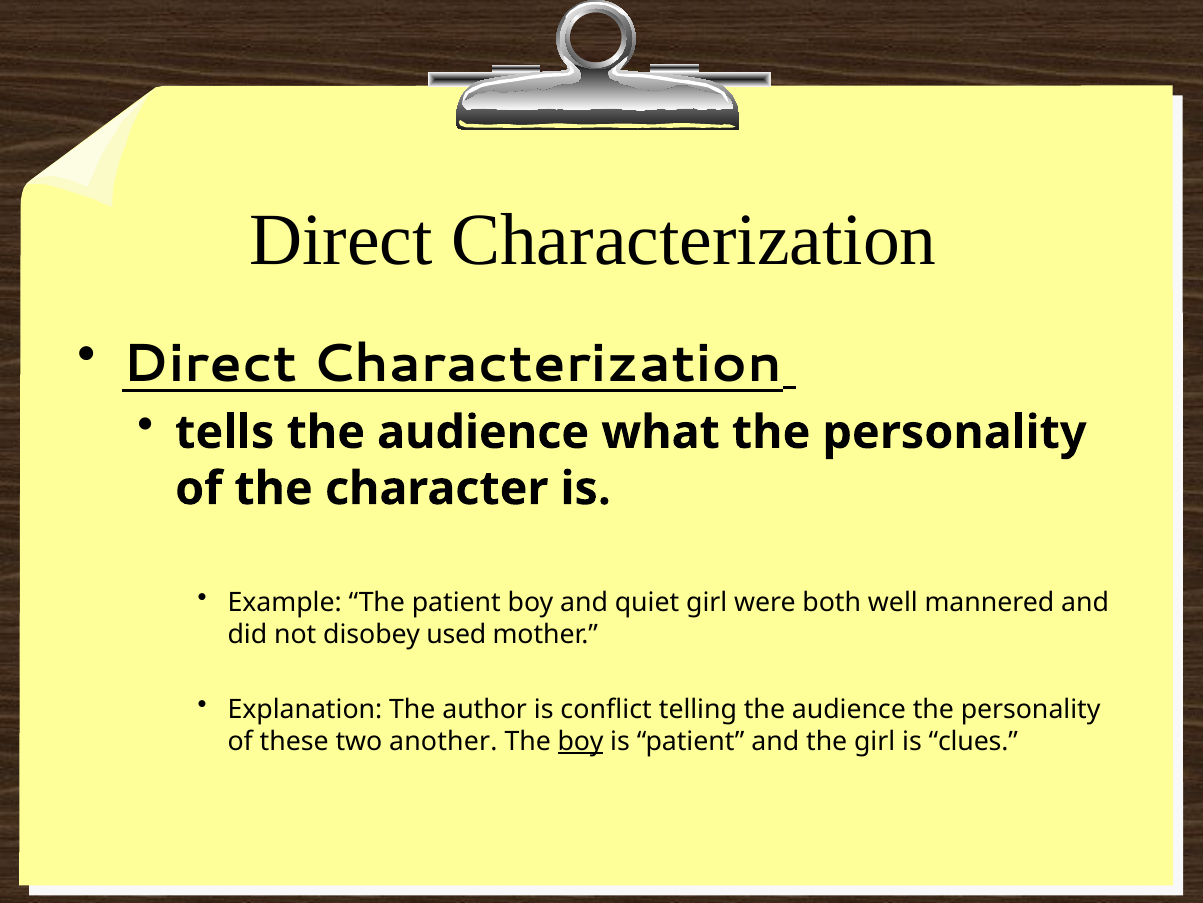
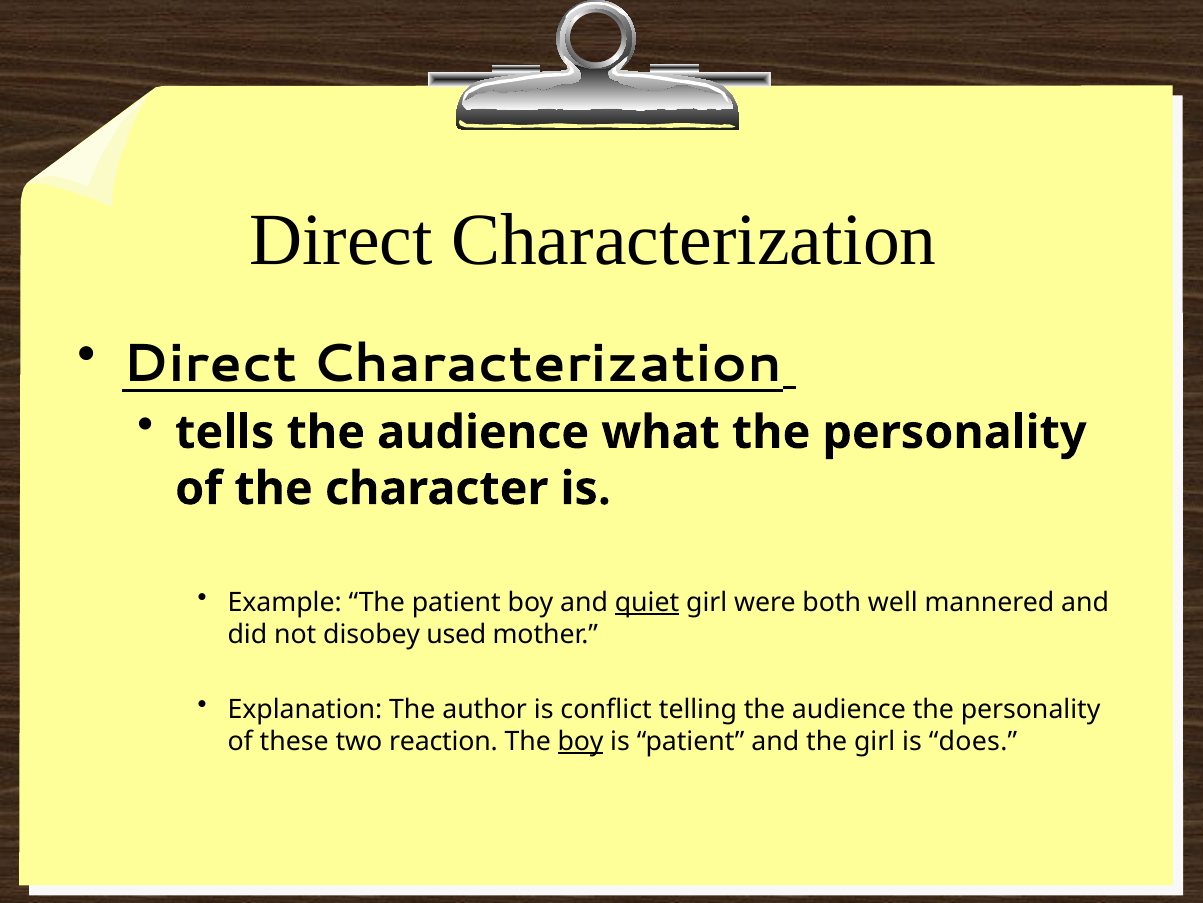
quiet underline: none -> present (647, 602)
another: another -> reaction (443, 741)
clues: clues -> does (973, 741)
